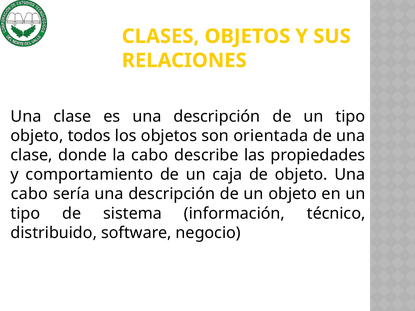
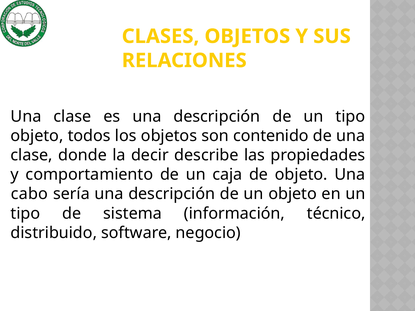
orientada: orientada -> contenido (271, 136)
la cabo: cabo -> decir (150, 155)
